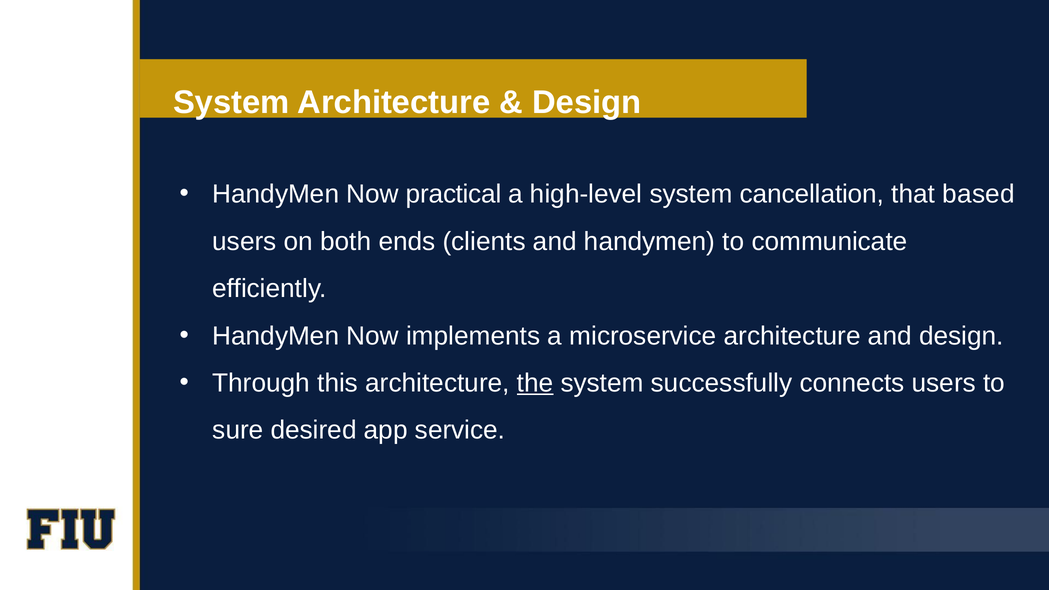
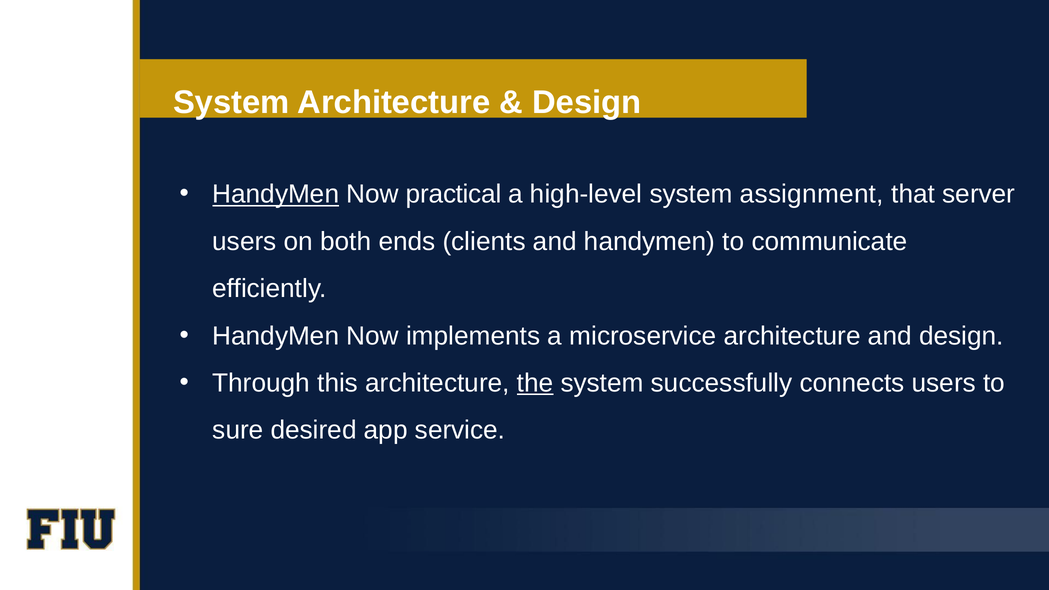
HandyMen underline: none -> present (276, 194)
cancellation: cancellation -> assignment (812, 194)
based: based -> server (979, 194)
